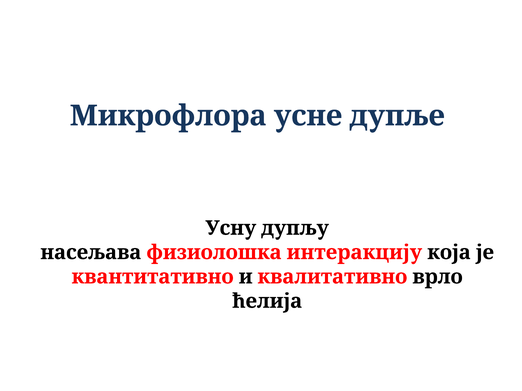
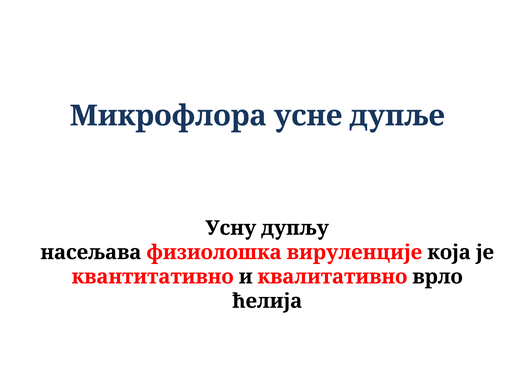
интеракцију: интеракцију -> вируленције (354, 253)
